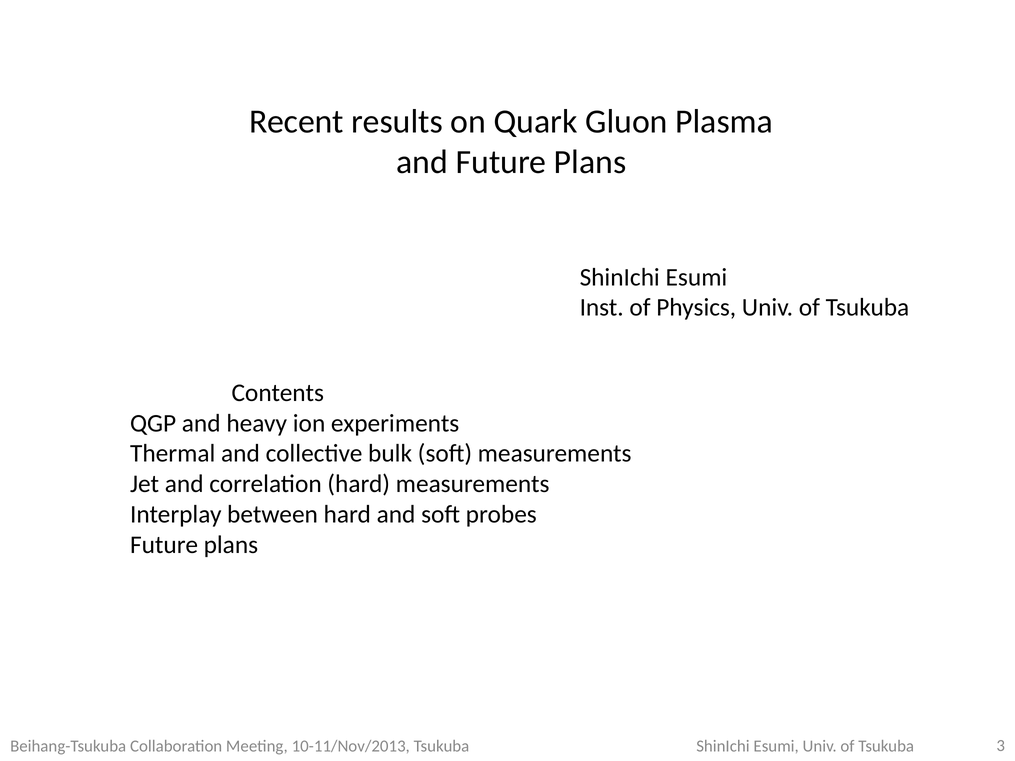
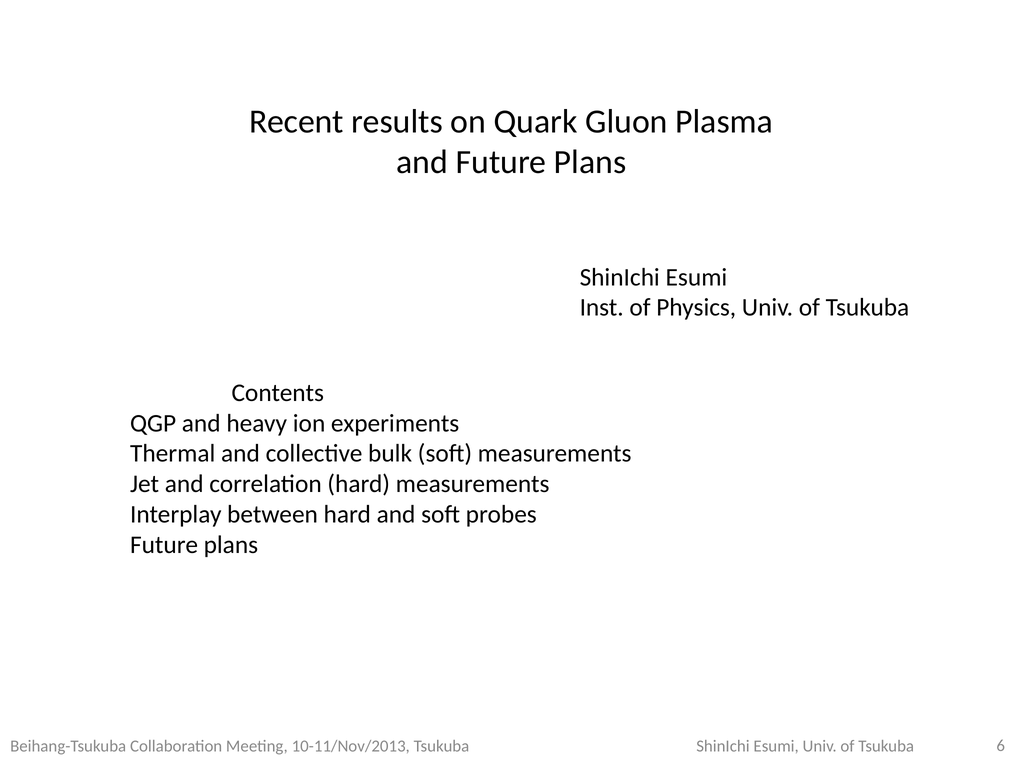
3: 3 -> 6 (1001, 746)
